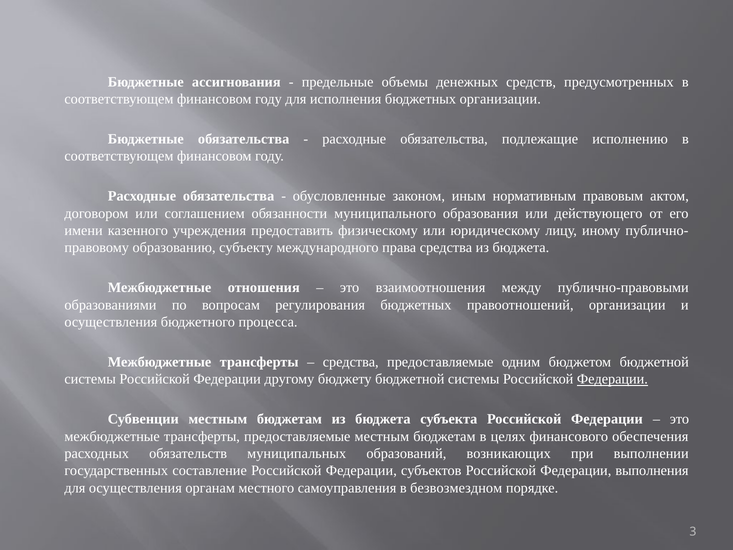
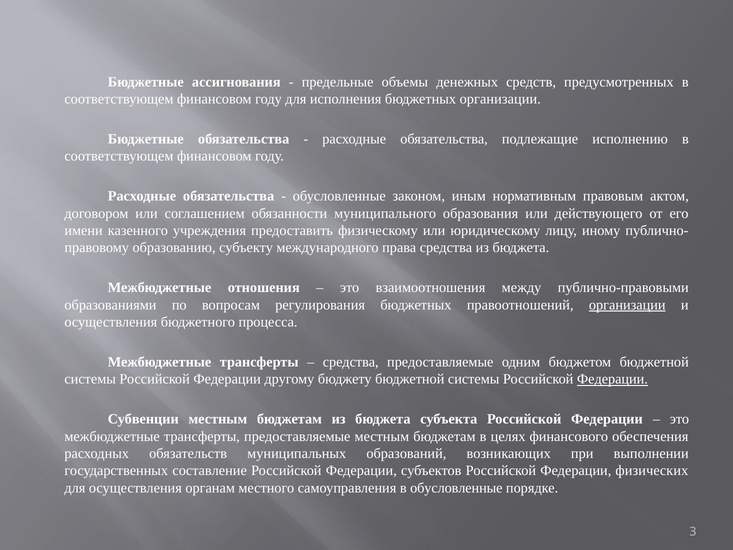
организации underline: none -> present (627, 305)
выполнения: выполнения -> физических (652, 470)
в безвозмездном: безвозмездном -> обусловленные (456, 488)
